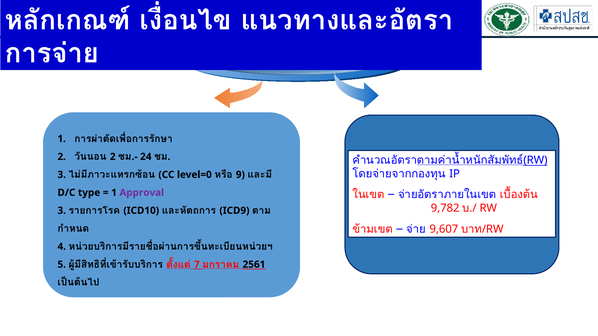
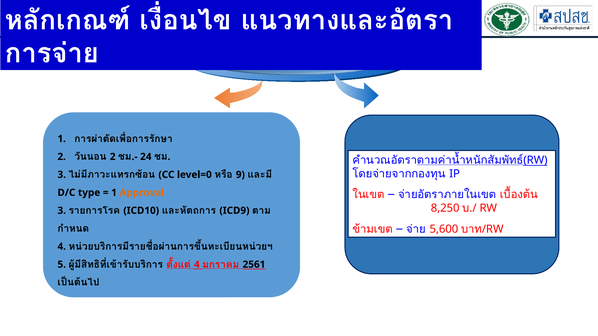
Approval colour: purple -> orange (142, 193)
9,782: 9,782 -> 8,250 (445, 208)
9,607: 9,607 -> 5,600 (444, 229)
7: 7 -> 4 (197, 265)
